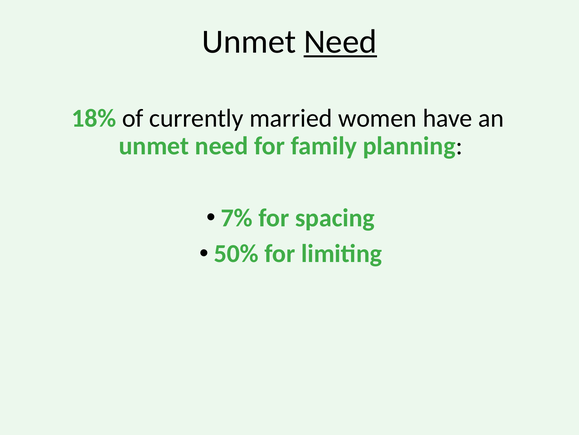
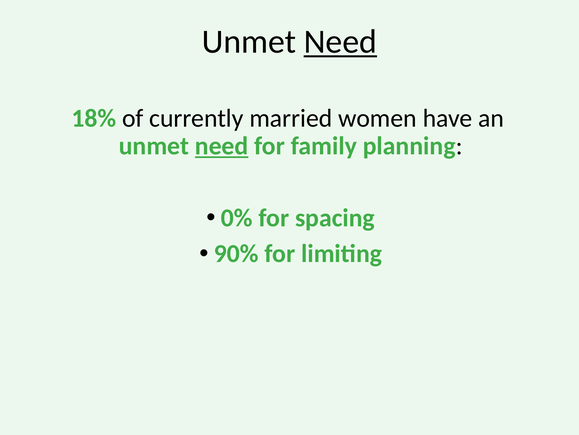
need underline: none -> present (222, 146)
7%: 7% -> 0% (237, 217)
50%: 50% -> 90% (236, 253)
